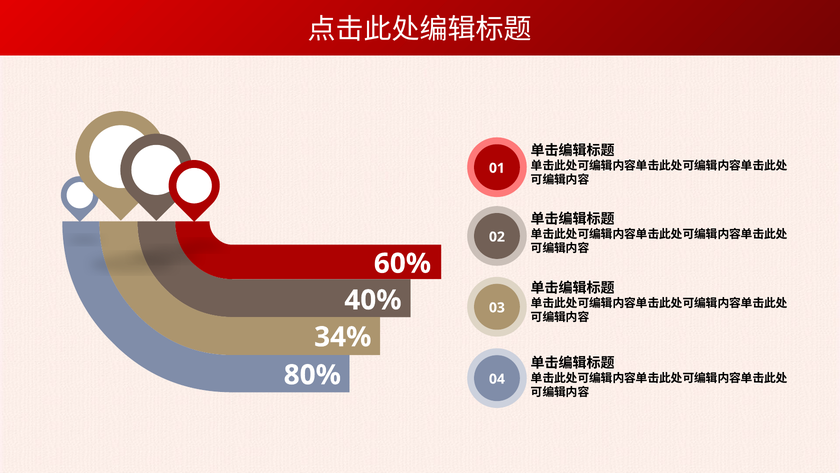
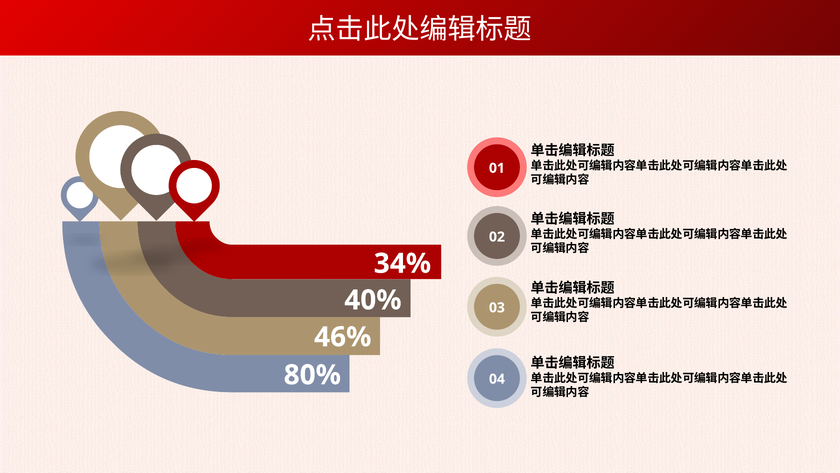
60%: 60% -> 34% (402, 263)
34%: 34% -> 46% (343, 337)
